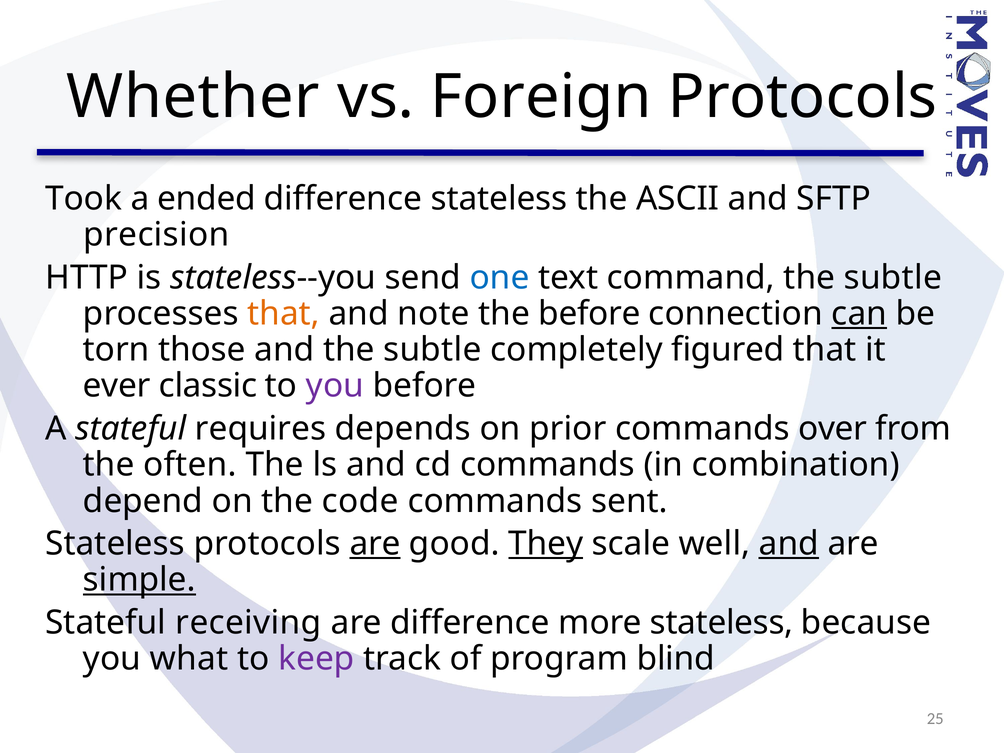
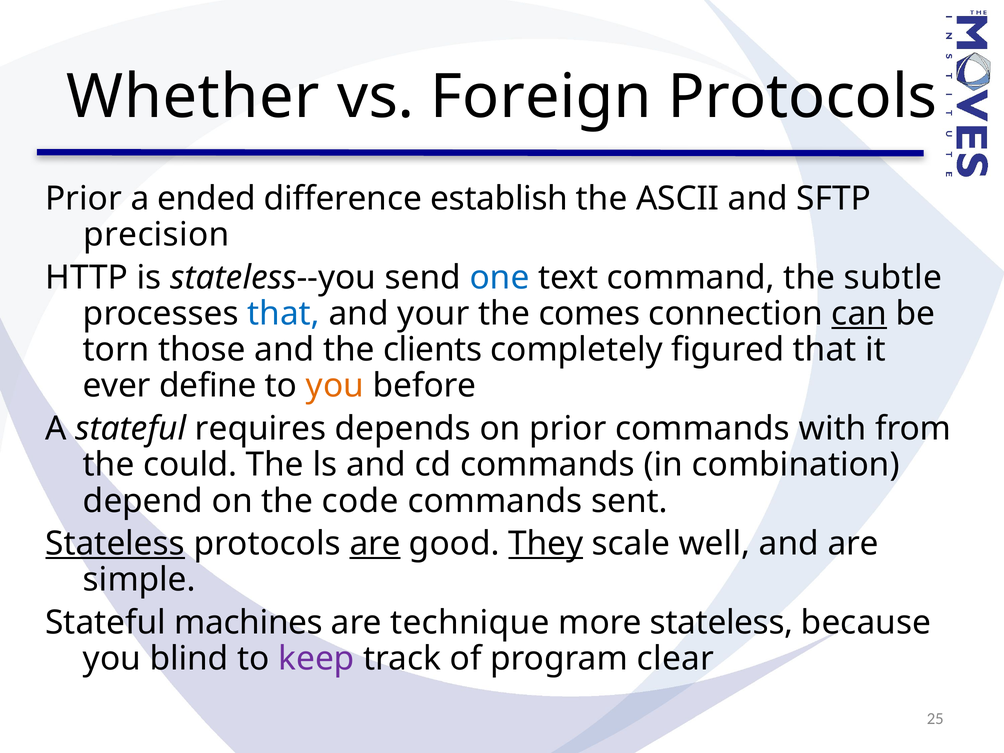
Took: Took -> Prior (84, 199)
difference stateless: stateless -> establish (499, 199)
that colour: orange -> blue (284, 314)
note: note -> your (433, 314)
the before: before -> comes (589, 314)
and the subtle: subtle -> clients (433, 350)
classic: classic -> define (208, 386)
you colour: purple -> orange (335, 386)
over: over -> with (833, 429)
often: often -> could (190, 465)
Stateless underline: none -> present (115, 544)
and underline: present -> none (789, 544)
simple underline: present -> none (139, 580)
receiving: receiving -> machines (249, 623)
are difference: difference -> technique (470, 623)
what: what -> blind (189, 659)
blind: blind -> clear (675, 659)
